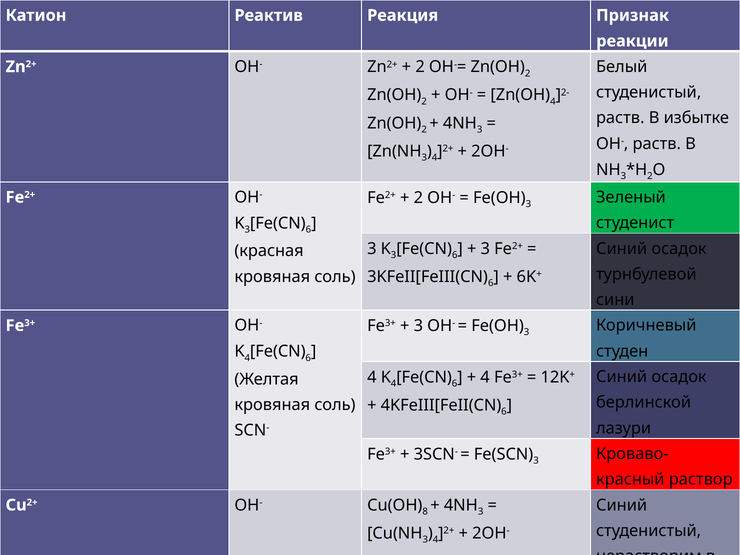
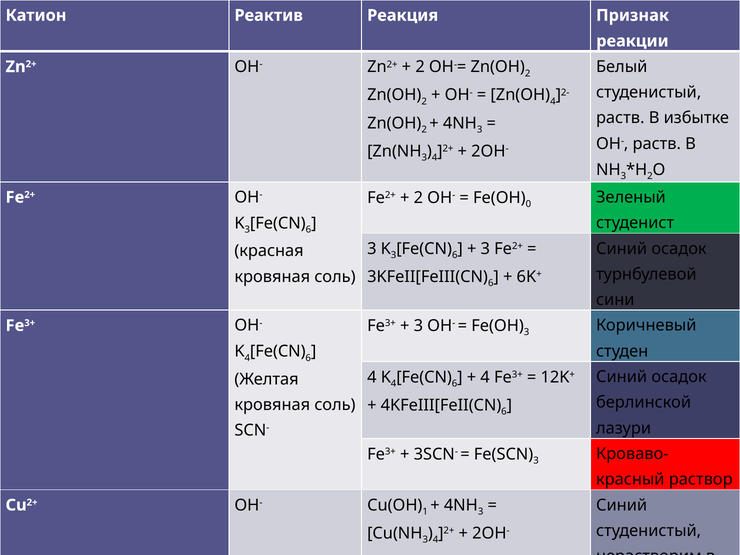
3: 3 -> 0 (528, 204)
8: 8 -> 1 (425, 512)
